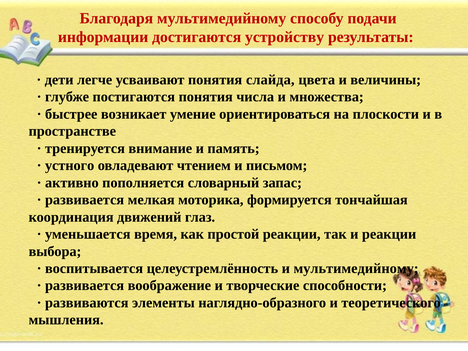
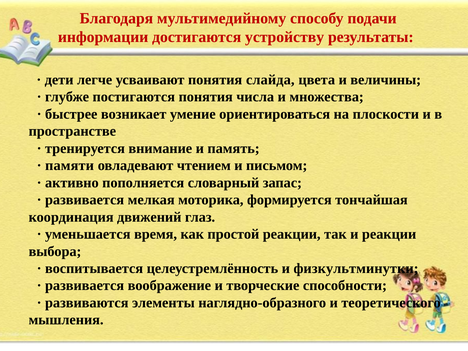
устного: устного -> памяти (70, 166)
и мультимедийному: мультимедийному -> физкультминутки (356, 268)
